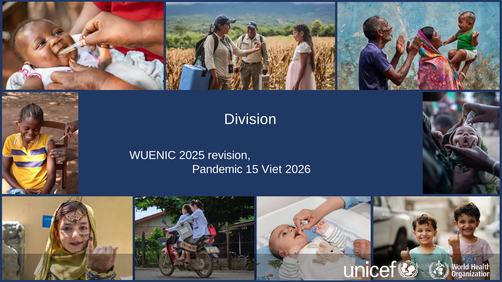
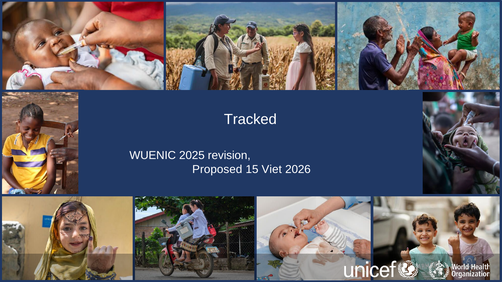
Division: Division -> Tracked (250, 119)
Pandemic: Pandemic -> Proposed (217, 170)
